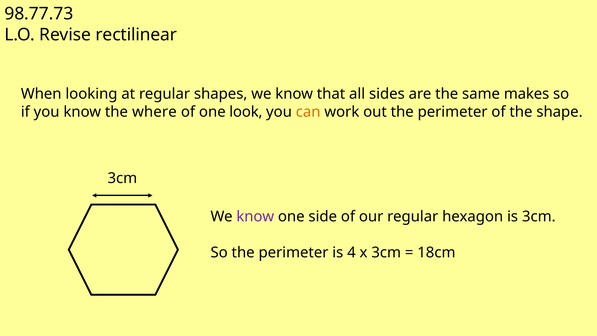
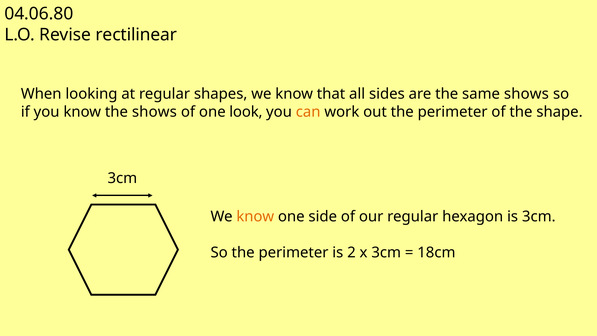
98.77.73: 98.77.73 -> 04.06.80 (39, 14)
same makes: makes -> shows (526, 94)
the where: where -> shows (154, 112)
know colour: purple -> orange (255, 217)
4: 4 -> 2 (351, 252)
